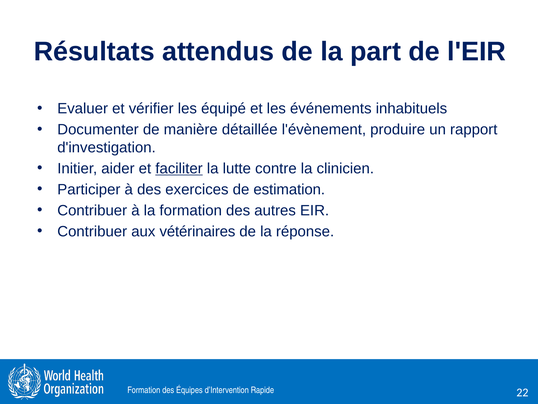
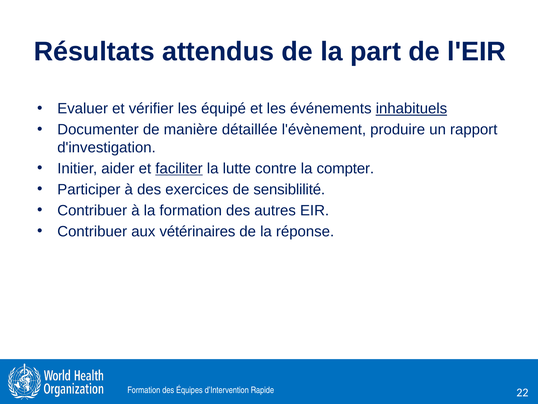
inhabituels underline: none -> present (411, 109)
clinicien: clinicien -> compter (345, 168)
estimation: estimation -> sensiblilité (289, 189)
